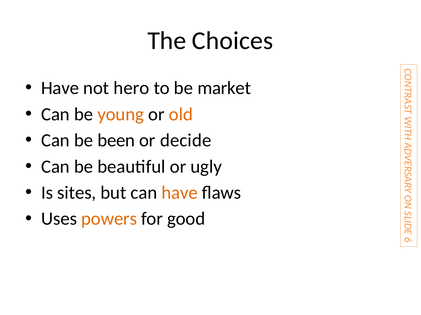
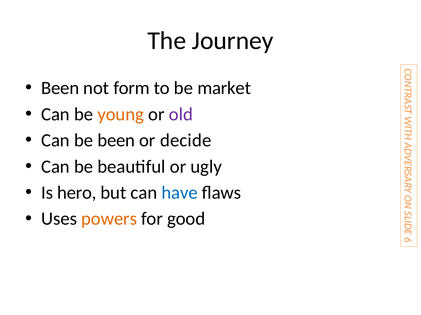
Choices: Choices -> Journey (233, 41)
Have: Have -> Been (60, 88)
hero: hero -> form (132, 88)
old colour: orange -> purple (181, 115)
sites: sites -> hero (77, 193)
have colour: orange -> blue (180, 193)
